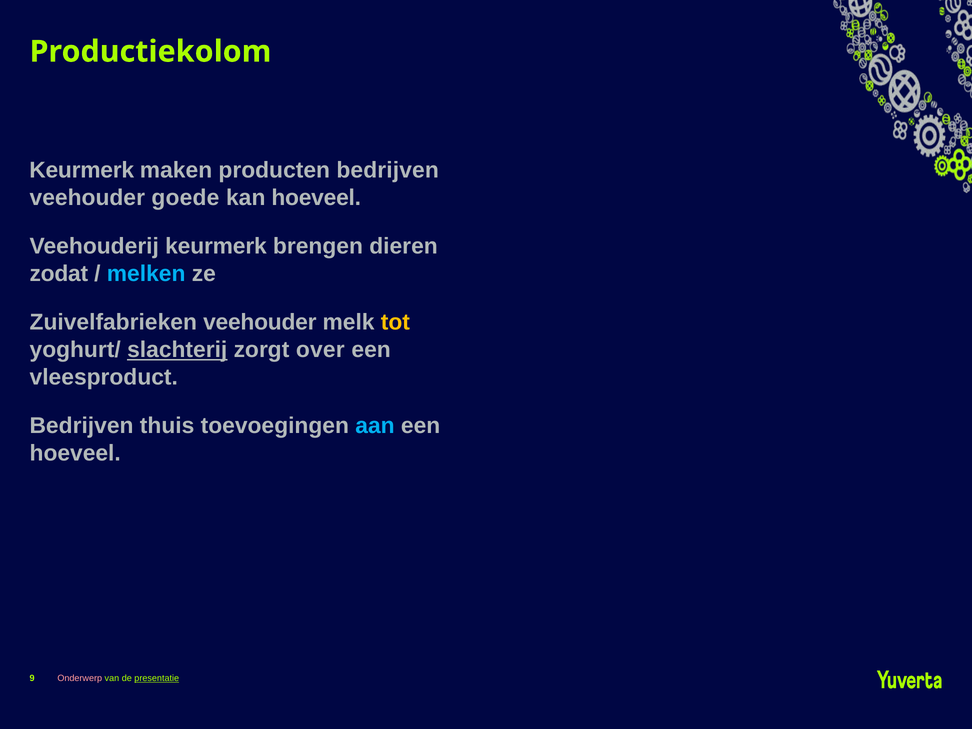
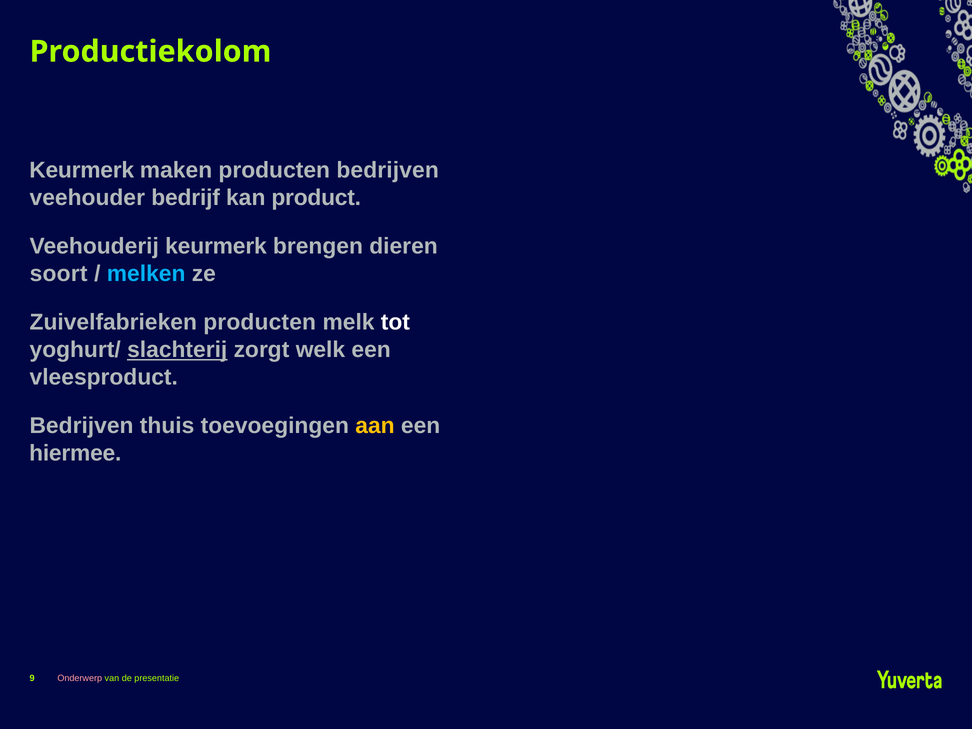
goede: goede -> bedrijf (186, 198)
kan hoeveel: hoeveel -> product (316, 198)
zodat: zodat -> soort (59, 274)
Zuivelfabrieken veehouder: veehouder -> producten (260, 322)
tot colour: yellow -> white (395, 322)
over: over -> welk (320, 350)
aan colour: light blue -> yellow (375, 426)
hoeveel: hoeveel -> hiermee (75, 453)
presentatie underline: present -> none (157, 678)
